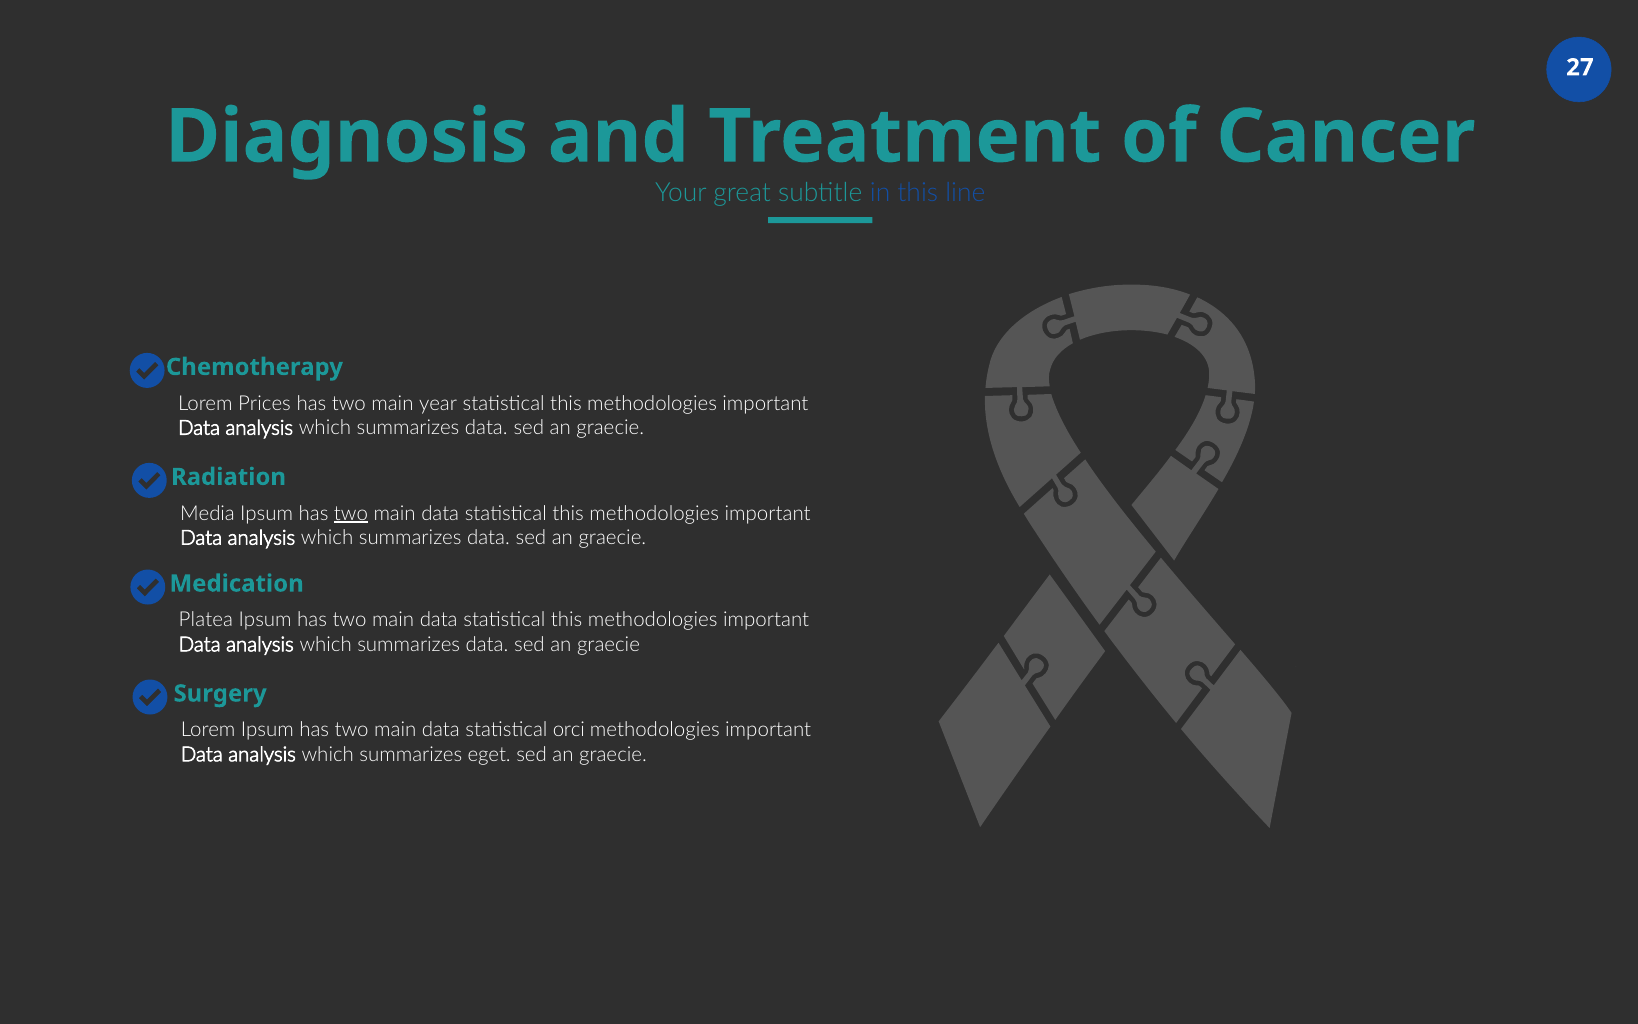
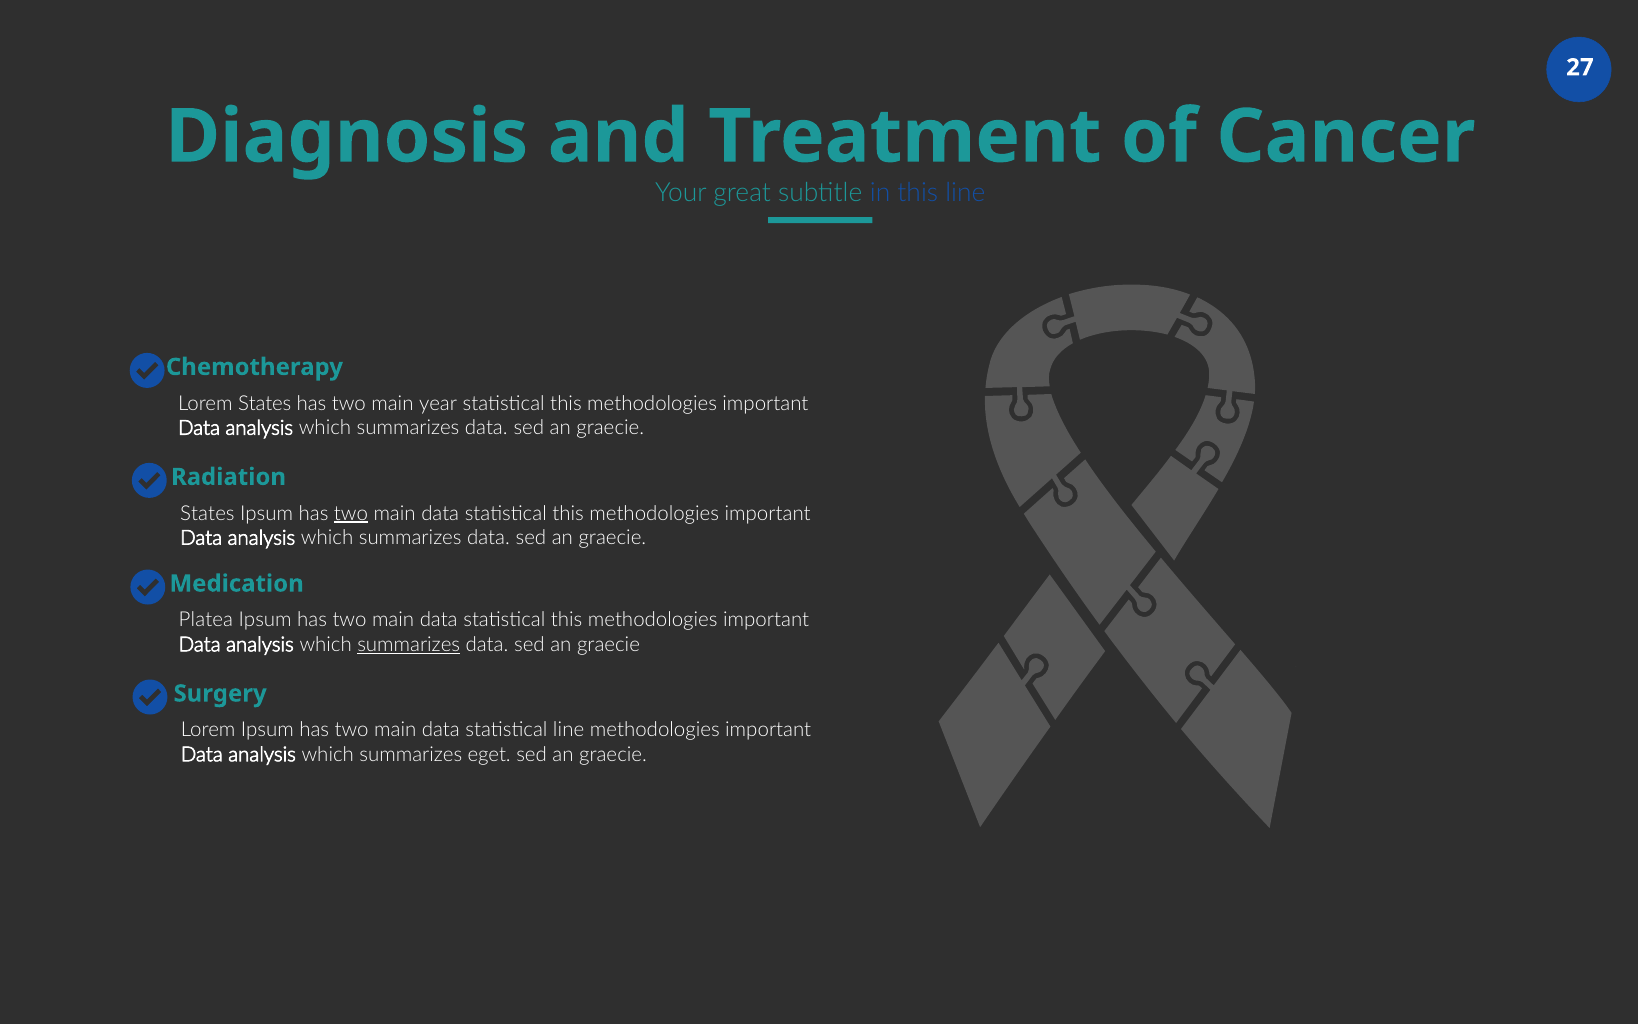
Lorem Prices: Prices -> States (265, 403)
Media: Media -> States (207, 513)
summarizes underline: none -> present (409, 644)
statistical orci: orci -> line (569, 730)
